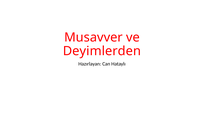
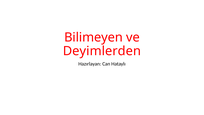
Musavver: Musavver -> Bilimeyen (94, 37)
